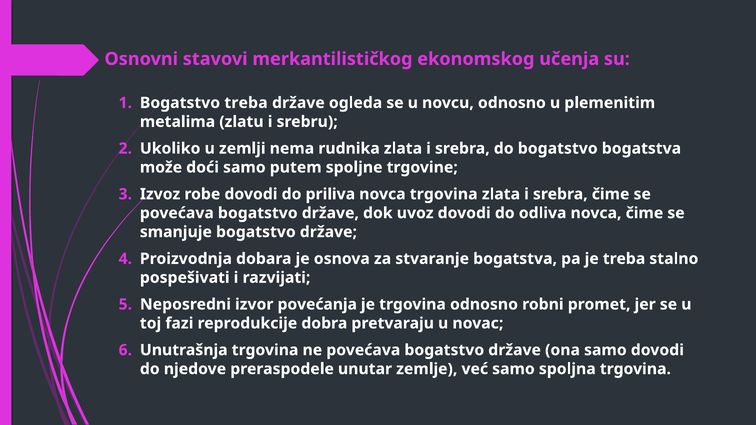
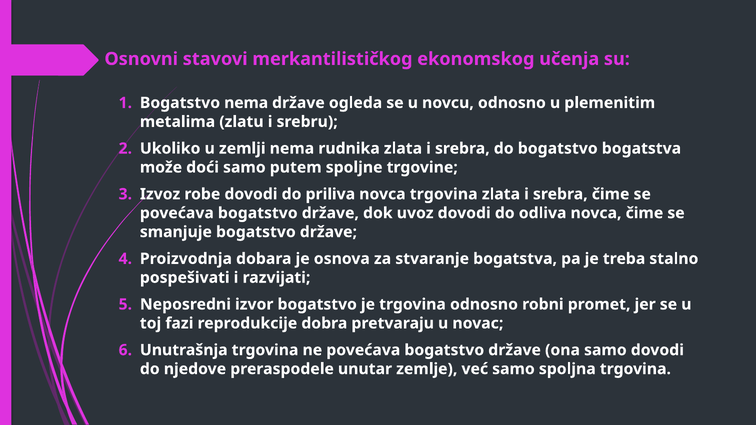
Bogatstvo treba: treba -> nema (246, 103)
izvor povećanja: povećanja -> bogatstvo (317, 305)
